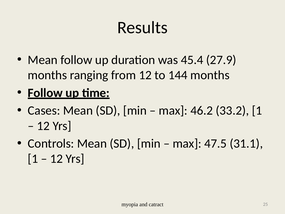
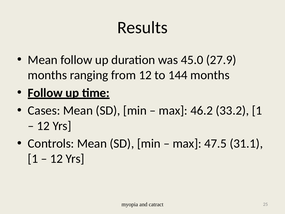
45.4: 45.4 -> 45.0 (192, 60)
